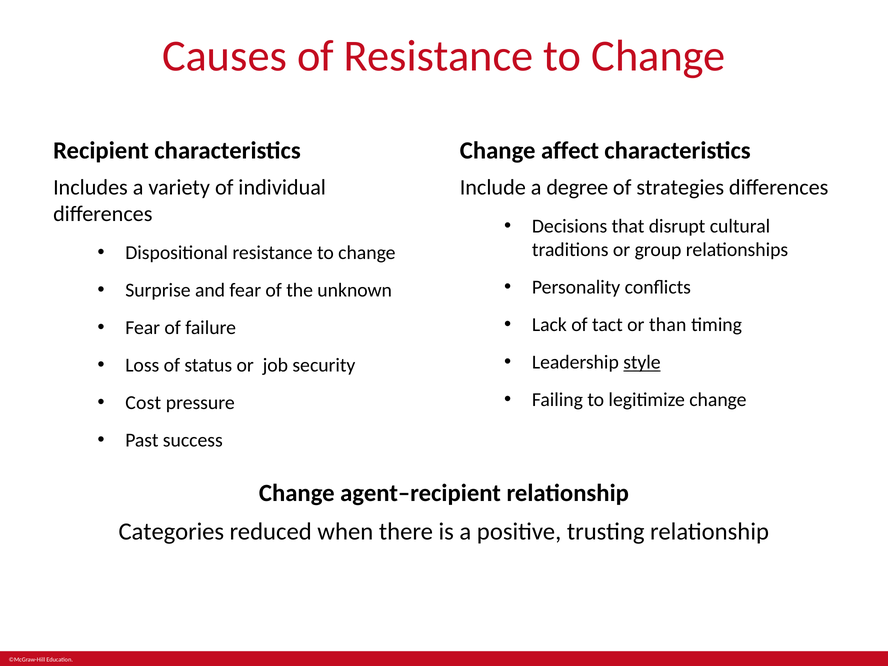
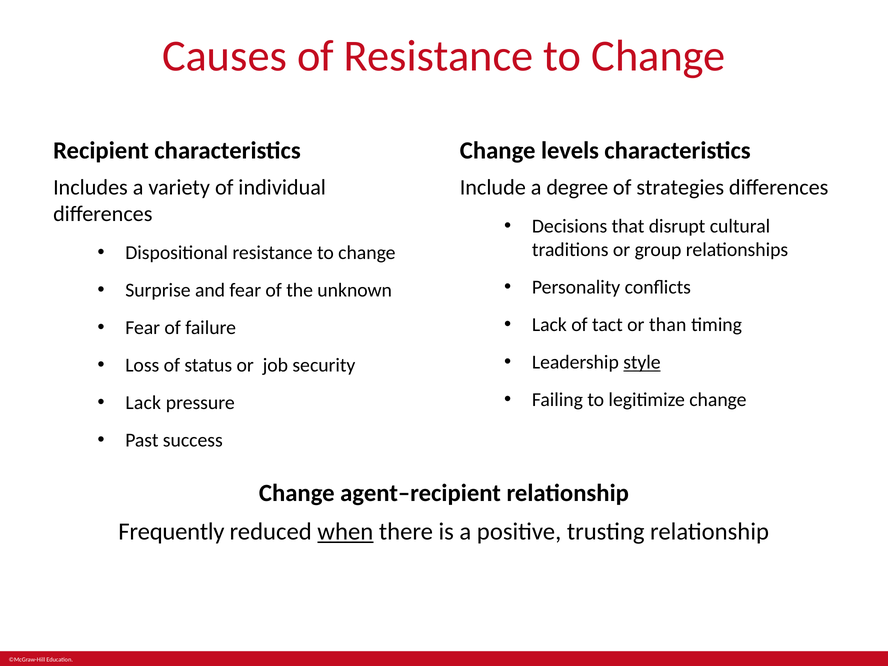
affect: affect -> levels (570, 151)
Cost: Cost -> Lack (143, 403)
Categories: Categories -> Frequently (171, 531)
when underline: none -> present (345, 531)
